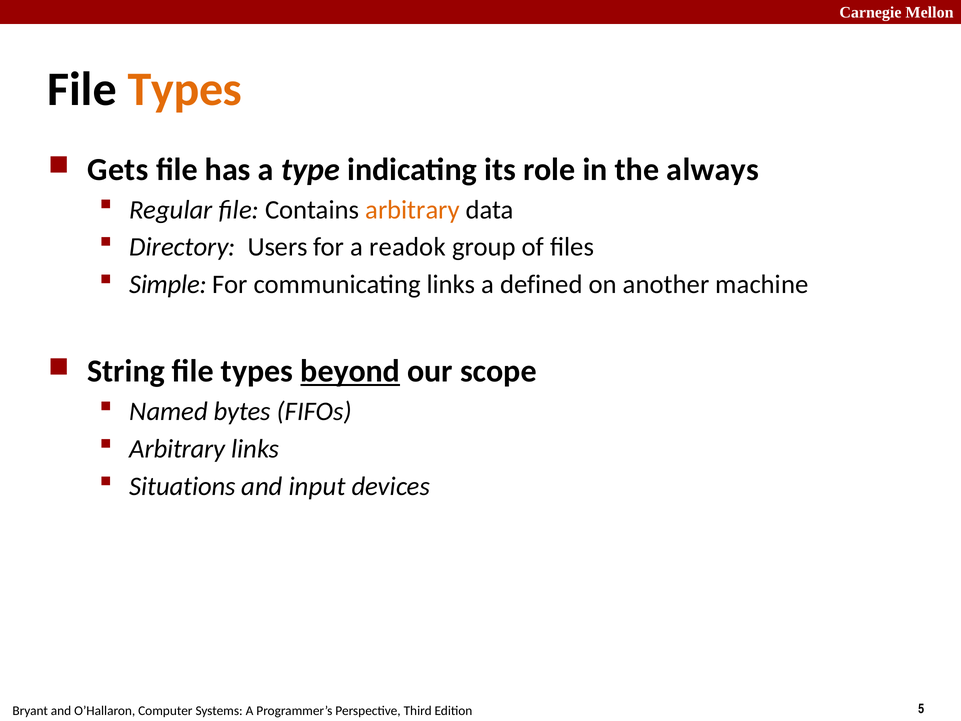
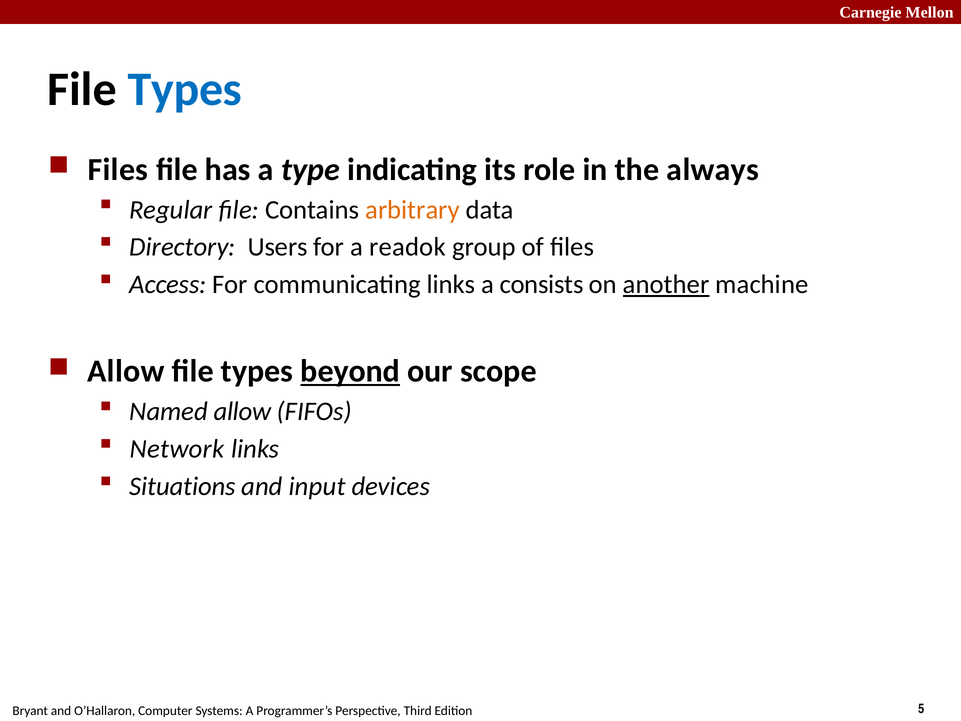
Types colour: orange -> blue (185, 89)
Gets: Gets -> Files (118, 169)
Simple: Simple -> Access (168, 284)
defined: defined -> consists (542, 284)
another underline: none -> present (666, 284)
String: String -> Allow (126, 371)
Named bytes: bytes -> allow (242, 411)
Arbitrary: Arbitrary -> Network (177, 449)
